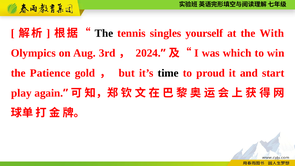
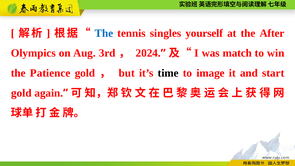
The colour: black -> blue (104, 33)
With: With -> After (272, 33)
which: which -> match (237, 53)
proud: proud -> image (211, 73)
play: play -> gold (21, 93)
